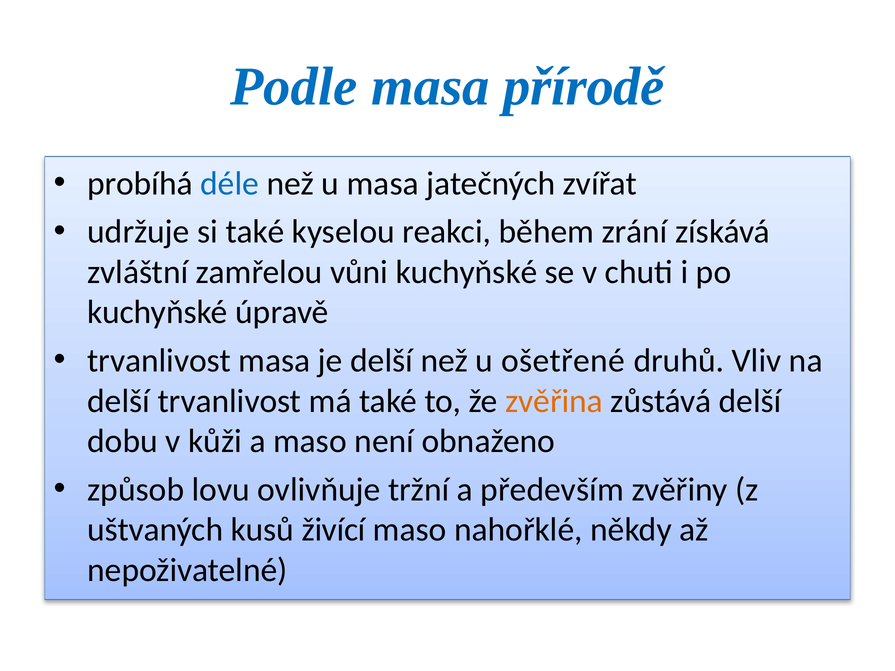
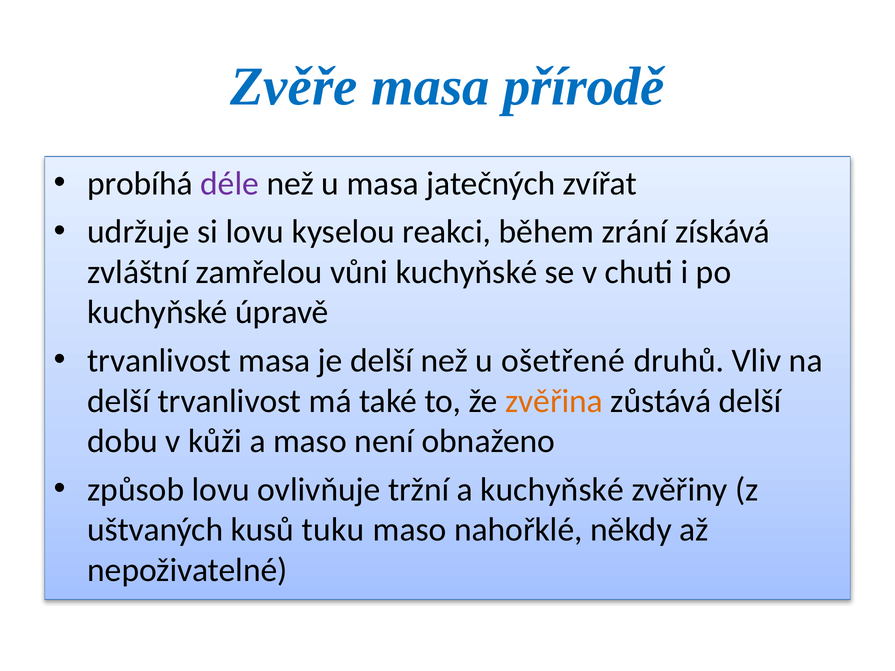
Podle: Podle -> Zvěře (294, 87)
déle colour: blue -> purple (230, 184)
si také: také -> lovu (255, 232)
a především: především -> kuchyňské (552, 490)
živící: živící -> tuku (333, 530)
